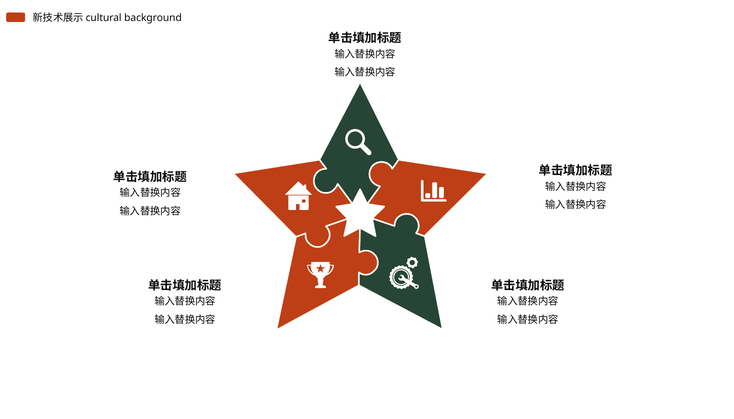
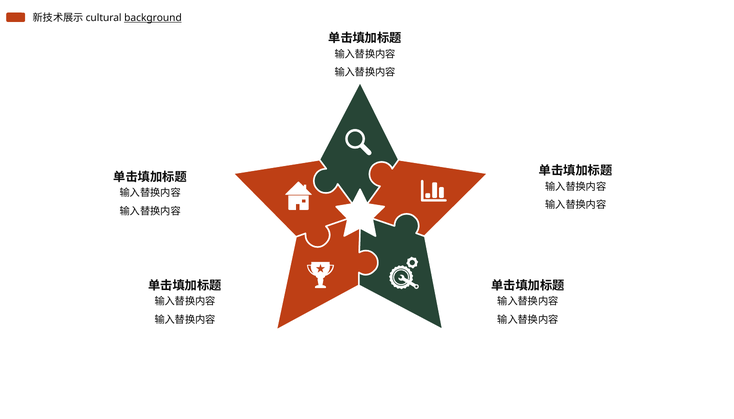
background underline: none -> present (153, 18)
